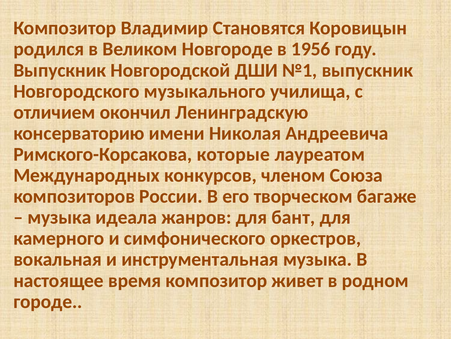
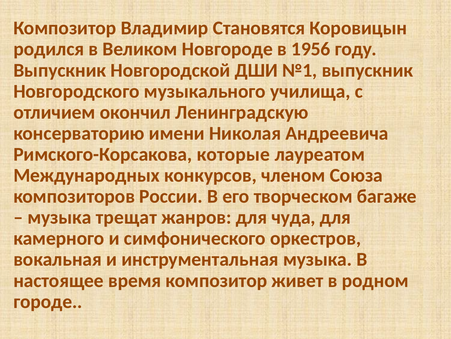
идеала: идеала -> трещат (126, 217)
бант: бант -> чуда (293, 217)
